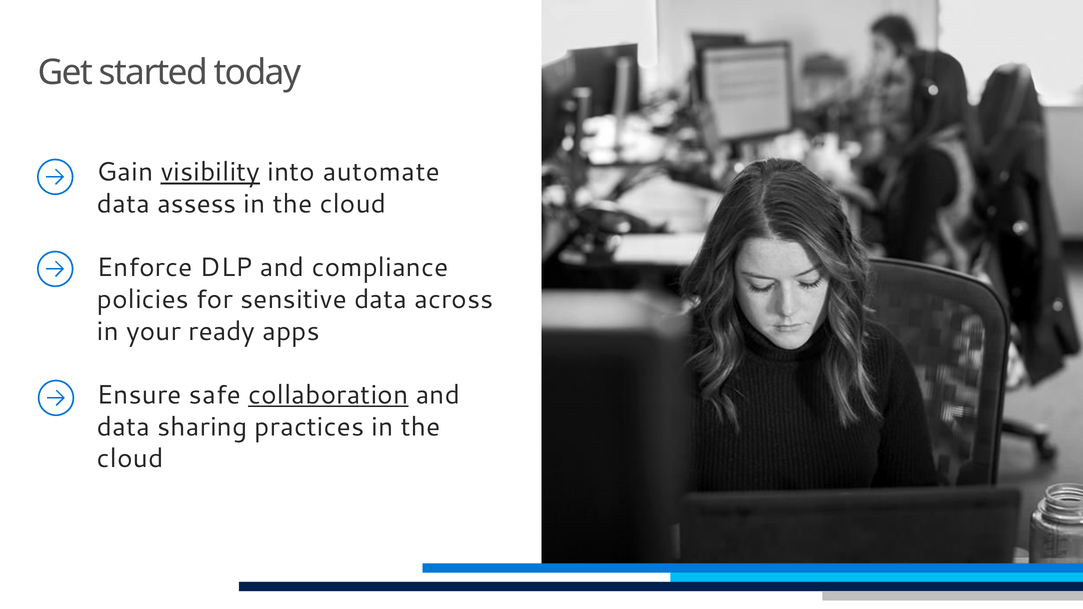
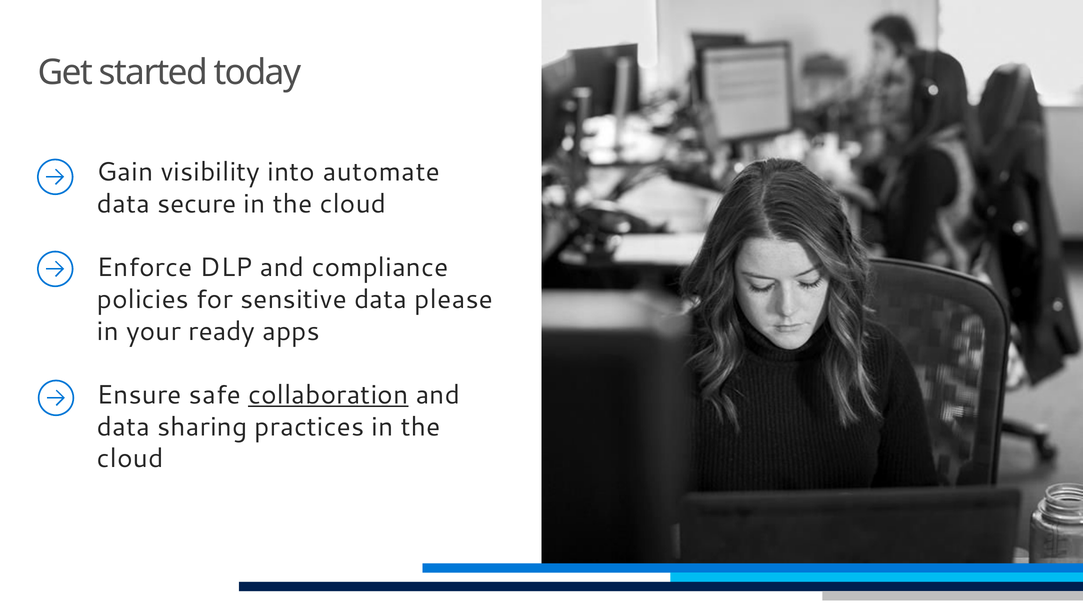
visibility underline: present -> none (210, 172)
assess: assess -> secure (197, 204)
across: across -> please (454, 300)
